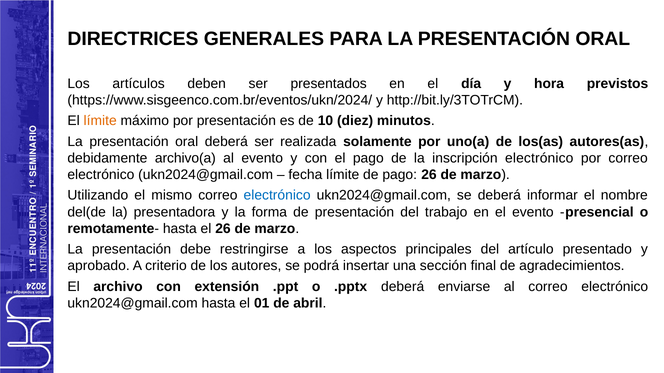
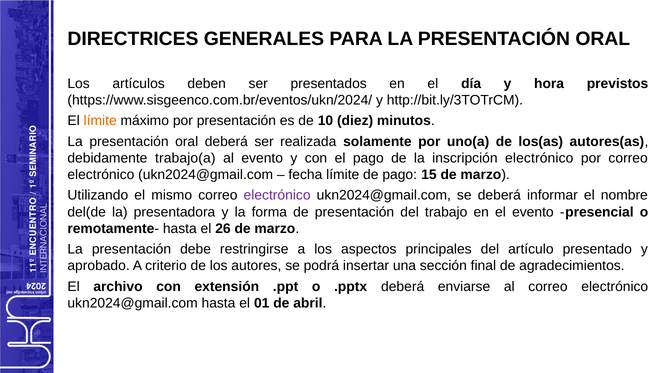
archivo(a: archivo(a -> trabajo(a (185, 158)
pago 26: 26 -> 15 (429, 175)
electrónico colour: blue -> purple (277, 196)
